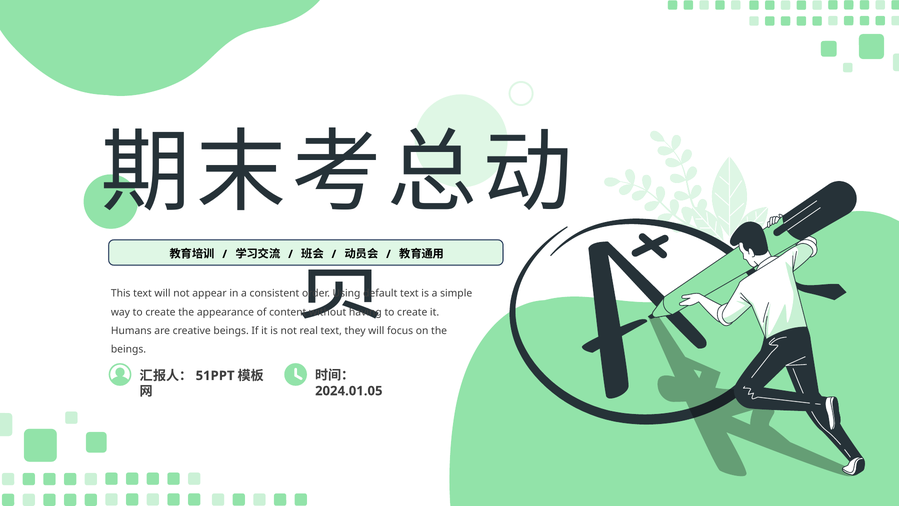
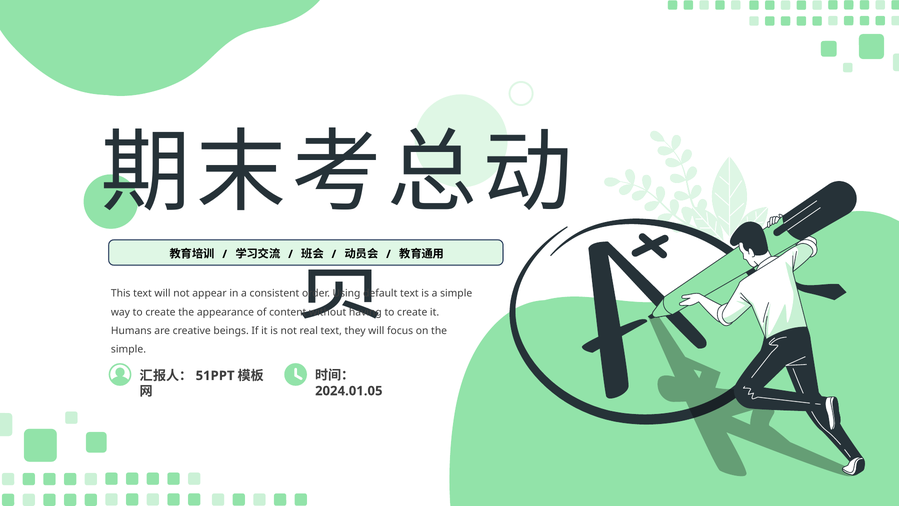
beings: beings -> simple (128, 349)
